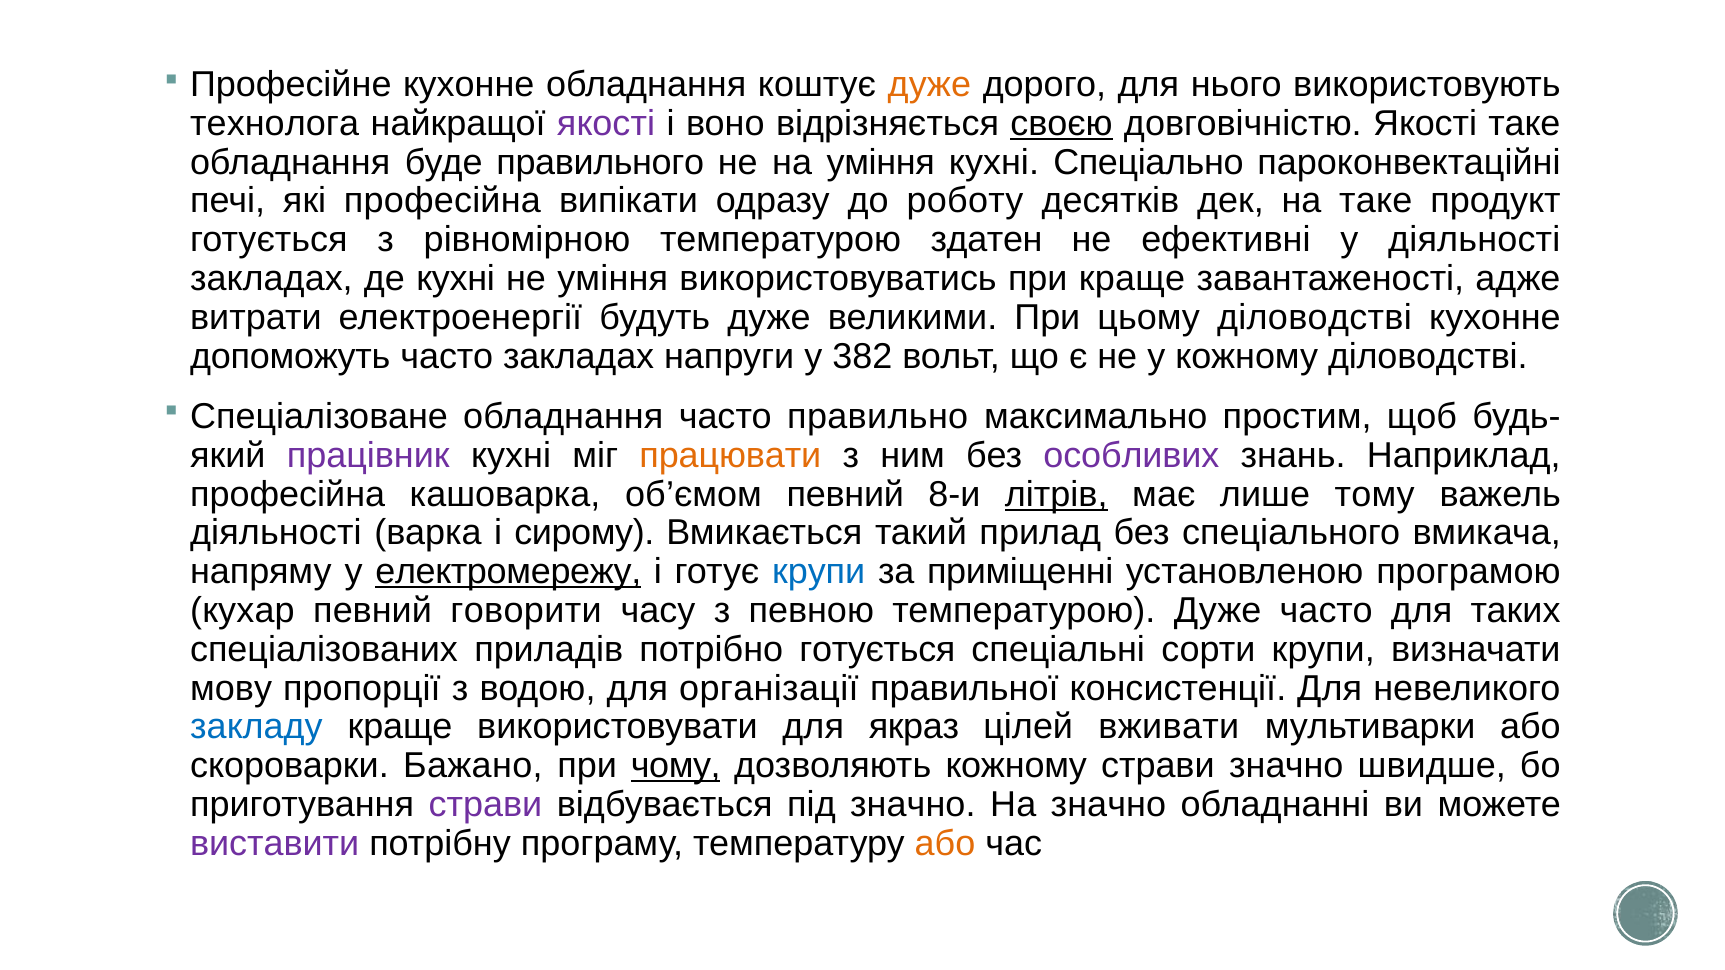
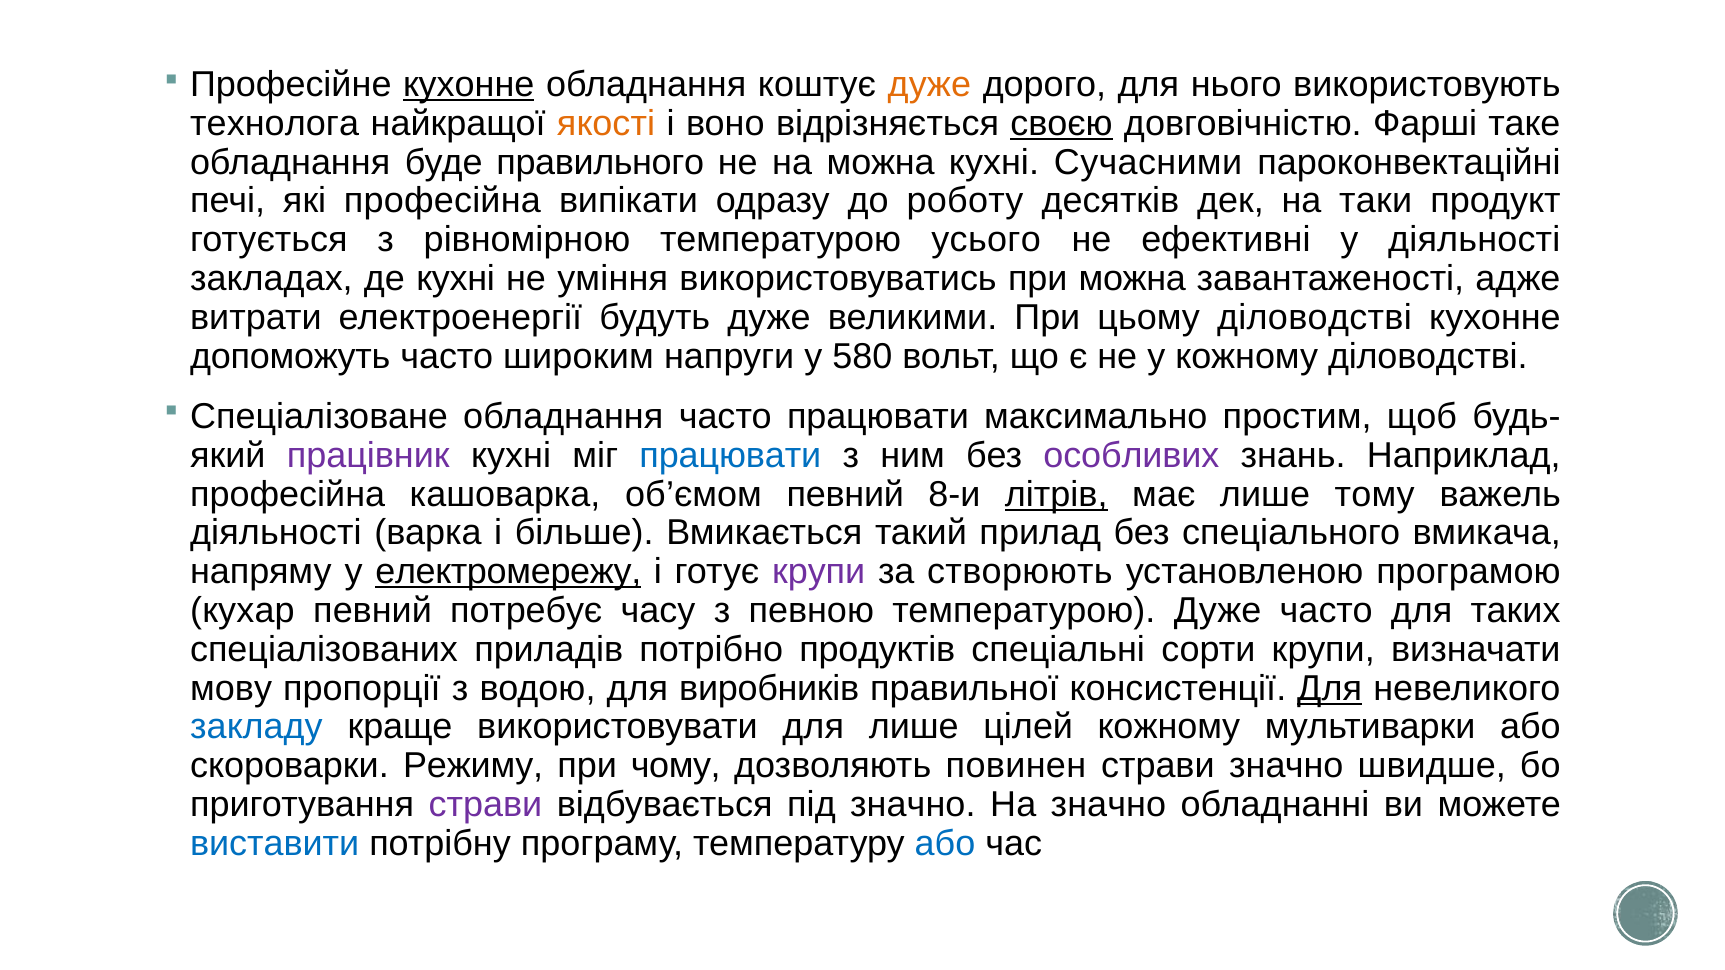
кухонне underline: none -> present (469, 85)
якості colour: purple -> orange (606, 124)
довговічністю Якості: Якості -> Фарші (1425, 124)
на уміння: уміння -> можна (881, 162)
Спеціально: Спеціально -> Сучасними (1148, 162)
на таке: таке -> таки (1376, 201)
здатен: здатен -> усього (986, 240)
при краще: краще -> можна (1132, 279)
часто закладах: закладах -> широким (578, 356)
382: 382 -> 580 (862, 356)
часто правильно: правильно -> працювати (878, 417)
працювати colour: orange -> blue (730, 456)
сирому: сирому -> більше (584, 533)
крупи colour: blue -> purple (819, 572)
приміщенні: приміщенні -> створюють (1020, 572)
говорити: говорити -> потребує (526, 611)
потрібно готується: готується -> продуктів (877, 650)
організації: організації -> виробників (769, 688)
Для underline: none -> present (1330, 688)
для якраз: якраз -> лише (914, 727)
цілей вживати: вживати -> кожному (1169, 727)
Бажано: Бажано -> Режиму (473, 766)
чому underline: present -> none (676, 766)
дозволяють кожному: кожному -> повинен (1016, 766)
виставити colour: purple -> blue (275, 844)
або colour: orange -> blue (945, 844)
